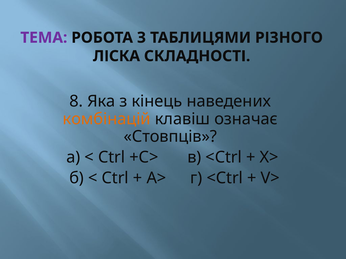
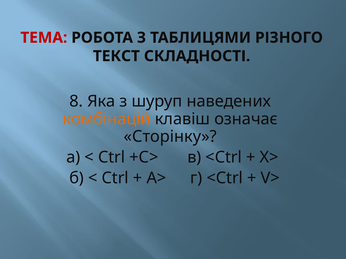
ТЕМА colour: purple -> red (44, 38)
ЛІСКА: ЛІСКА -> ТЕКСТ (116, 56)
кінець: кінець -> шуруп (157, 102)
Стовпців: Стовпців -> Сторінку (170, 137)
